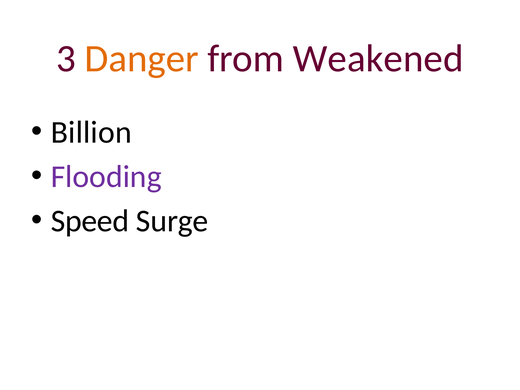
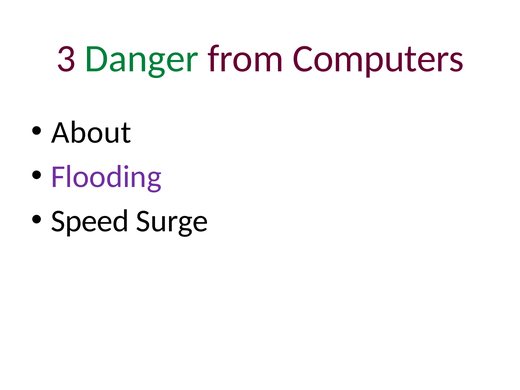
Danger colour: orange -> green (142, 59)
Weakened: Weakened -> Computers (378, 59)
Billion: Billion -> About (91, 132)
